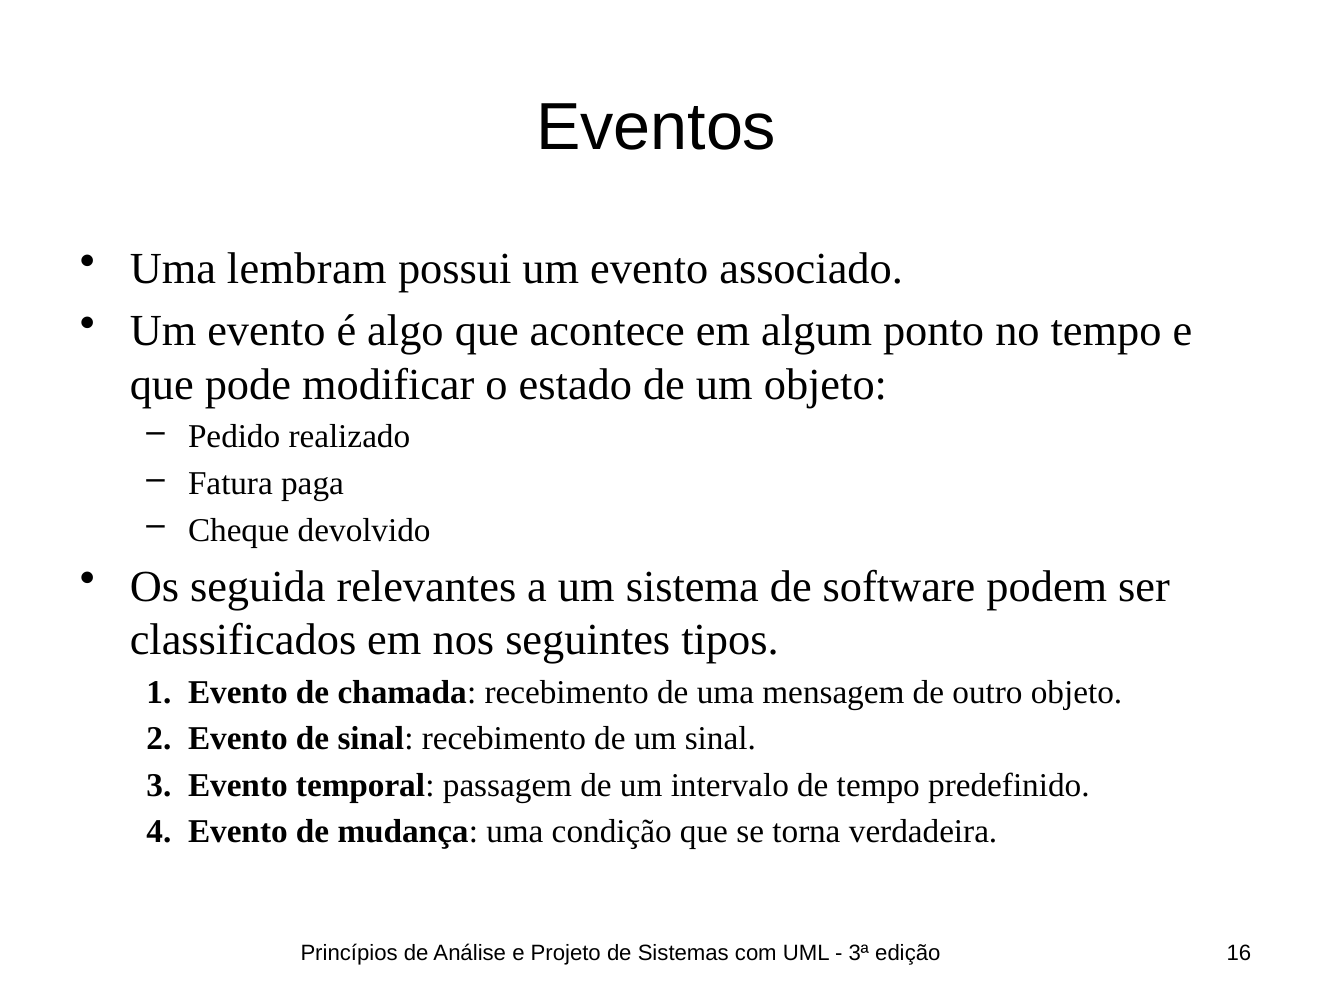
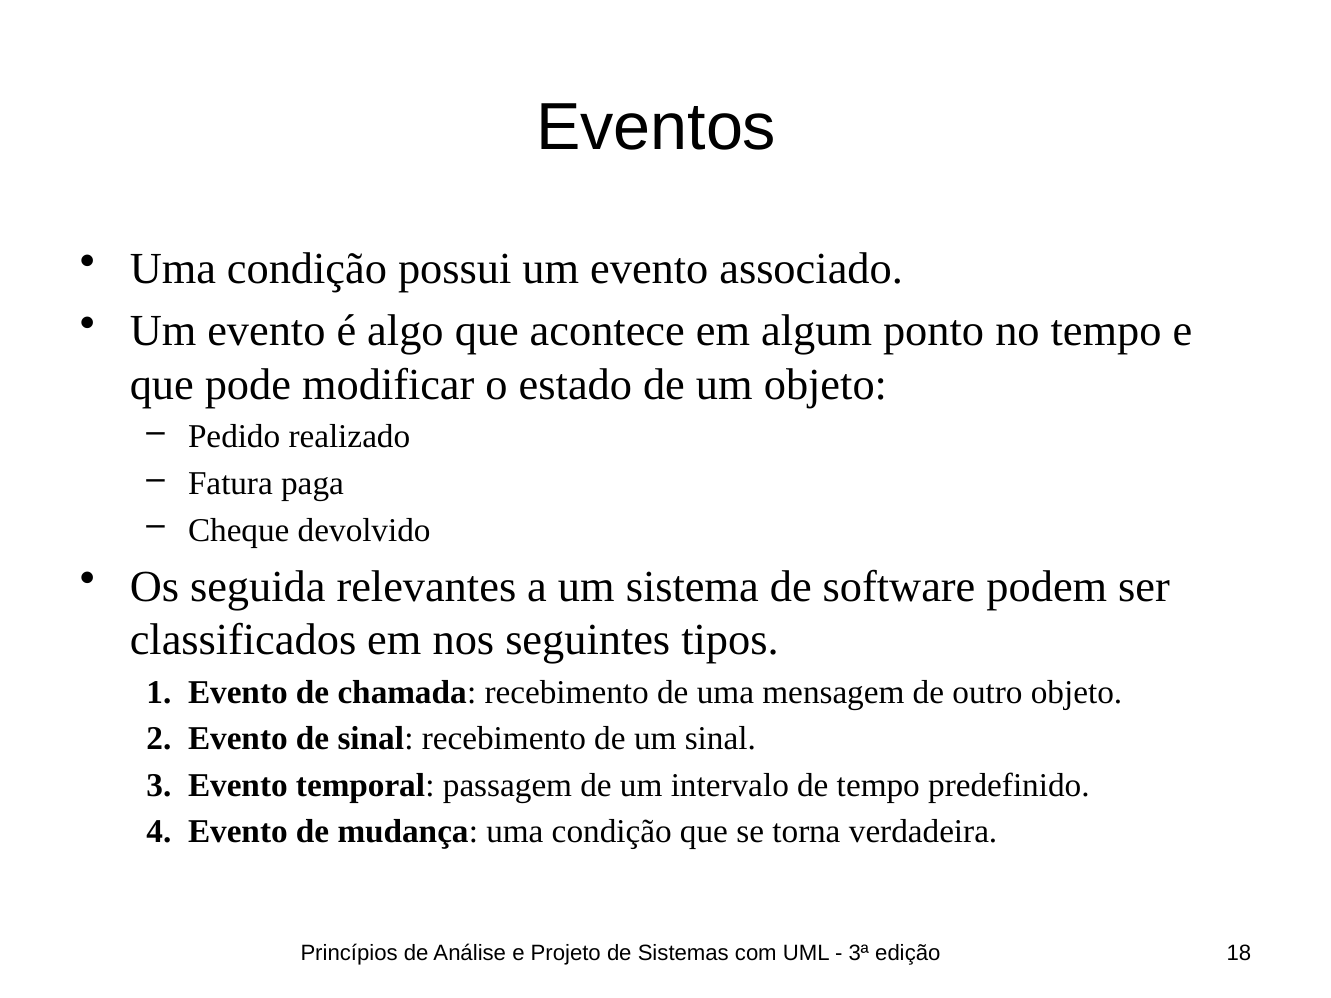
lembram: lembram -> condição (307, 269)
16: 16 -> 18 (1239, 953)
